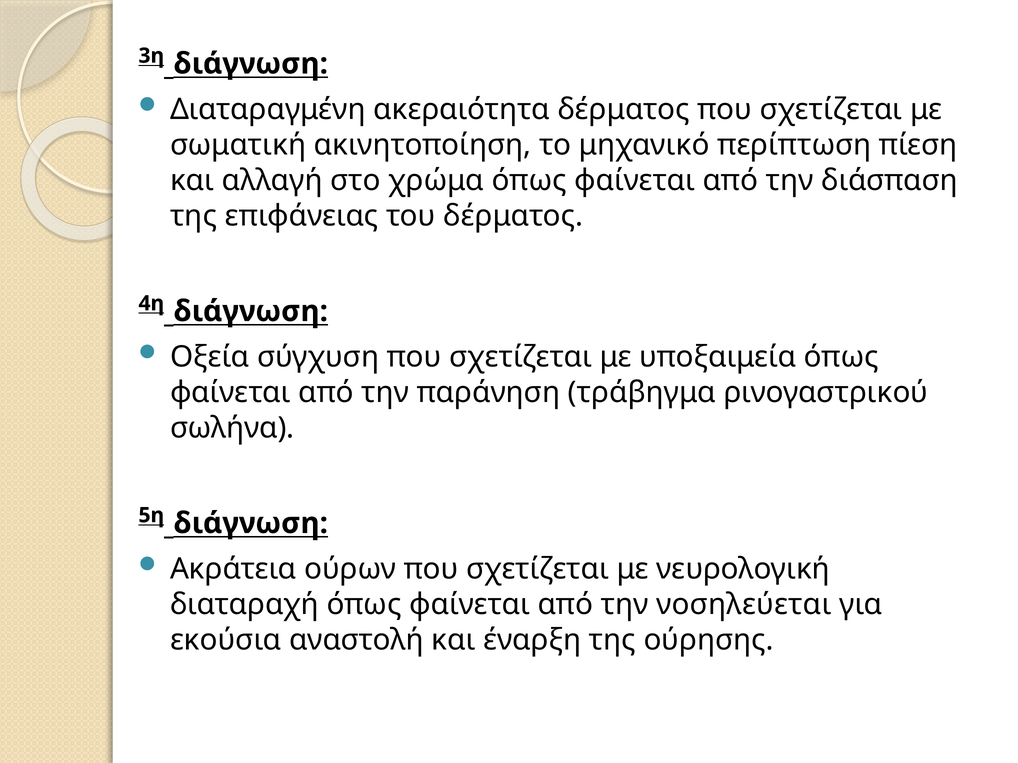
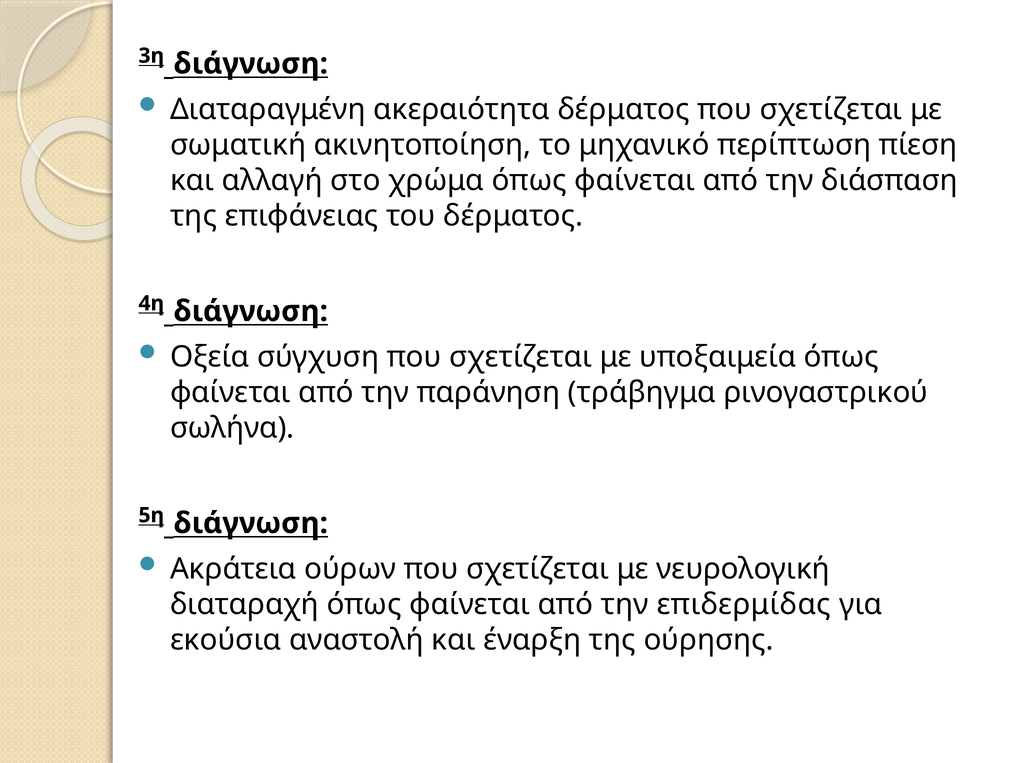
νοσηλεύεται: νοσηλεύεται -> επιδερμίδας (744, 605)
